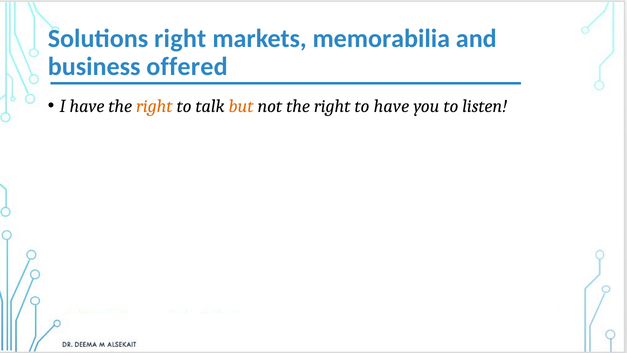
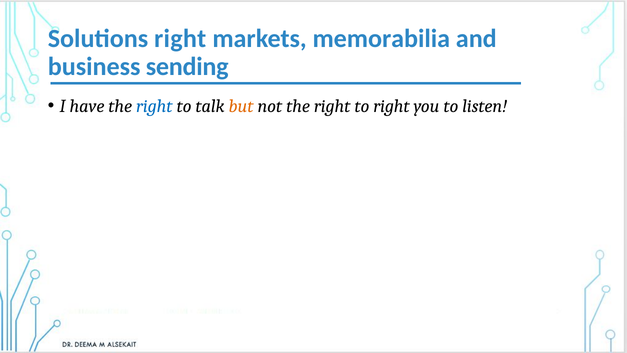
offered: offered -> sending (187, 67)
right colour: orange -> blue (154, 106)
to have: have -> right (392, 106)
